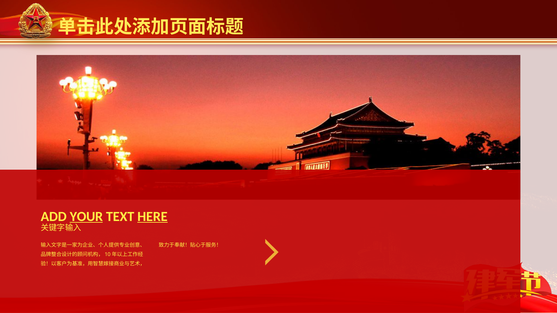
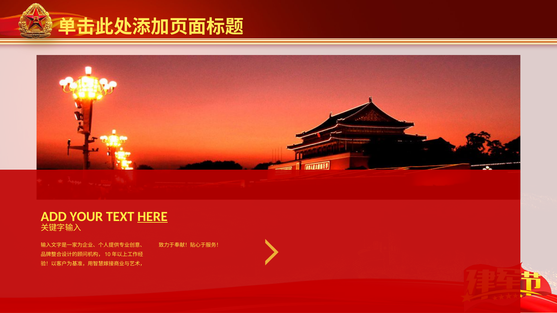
YOUR underline: present -> none (86, 217)
